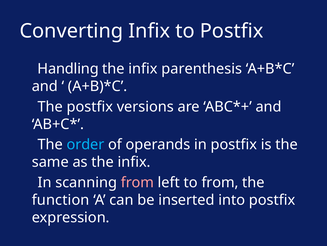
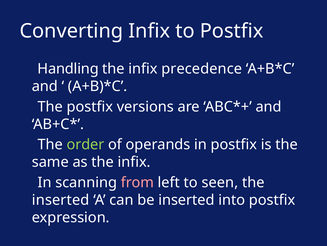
parenthesis: parenthesis -> precedence (202, 69)
order colour: light blue -> light green (86, 144)
to from: from -> seen (220, 182)
function: function -> inserted (61, 199)
